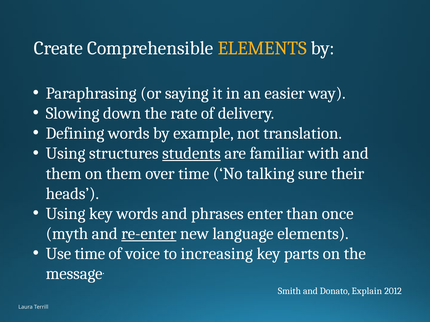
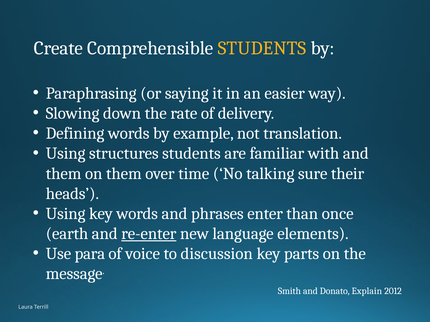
Comprehensible ELEMENTS: ELEMENTS -> STUDENTS (262, 48)
students underline: present -> none (191, 154)
myth: myth -> earth (67, 234)
Use time: time -> para (90, 254)
increasing: increasing -> discussion (217, 254)
